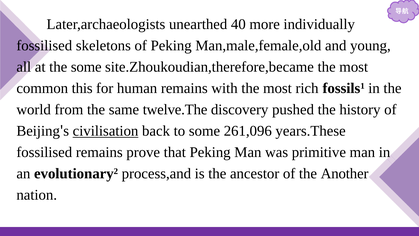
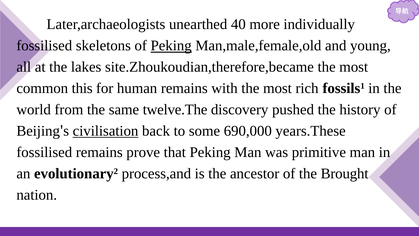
Peking underline: none -> present (171, 46)
the some: some -> lakes (86, 67)
261,096: 261,096 -> 690,000 (248, 131)
Another: Another -> Brought (345, 173)
